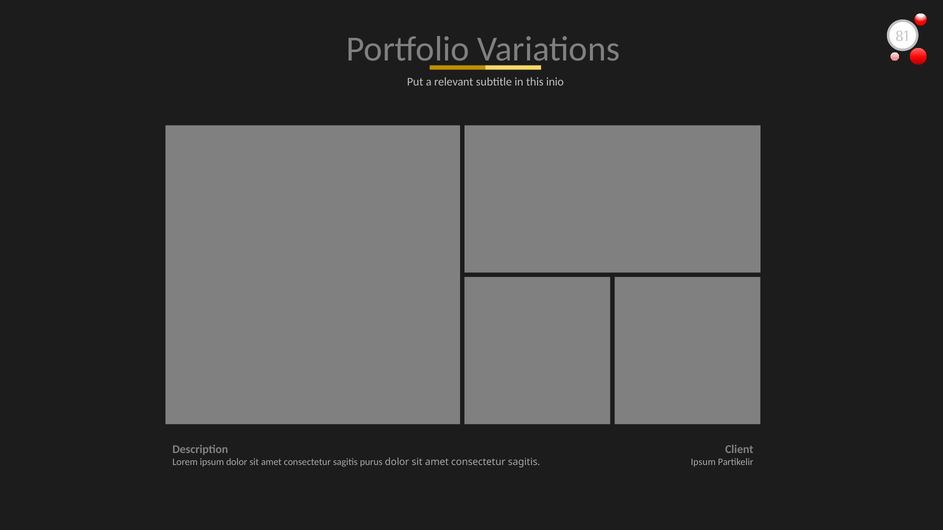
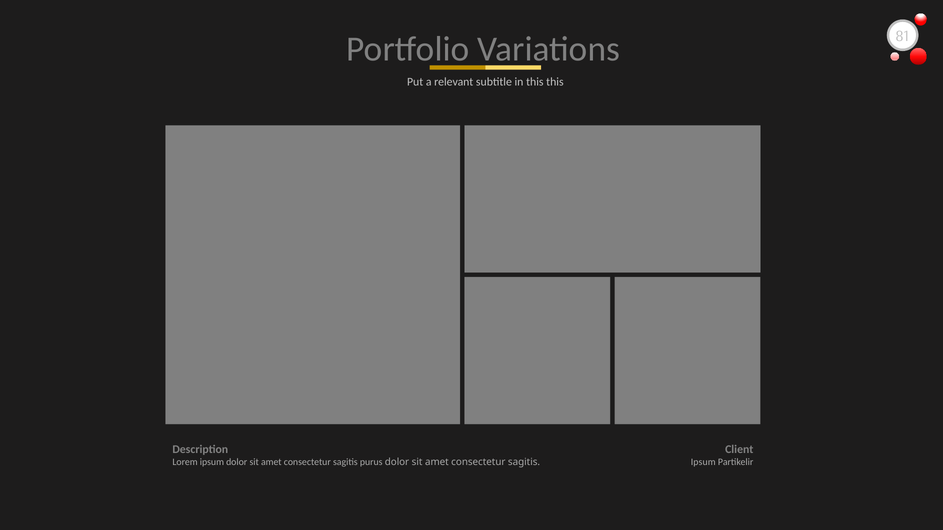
this inio: inio -> this (555, 82)
